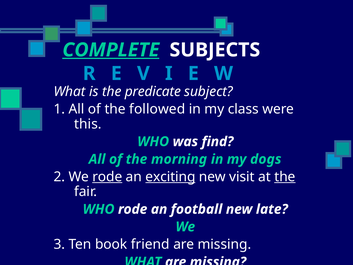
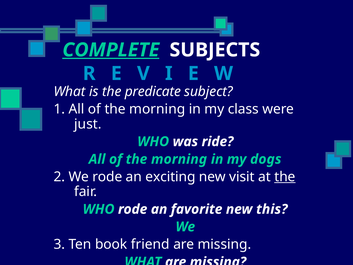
followed: followed -> morning (157, 109)
this: this -> just (88, 124)
find: find -> ride (218, 141)
rode underline: present -> none (107, 177)
exciting underline: present -> none (170, 177)
football: football -> favorite (197, 209)
late: late -> this (272, 209)
